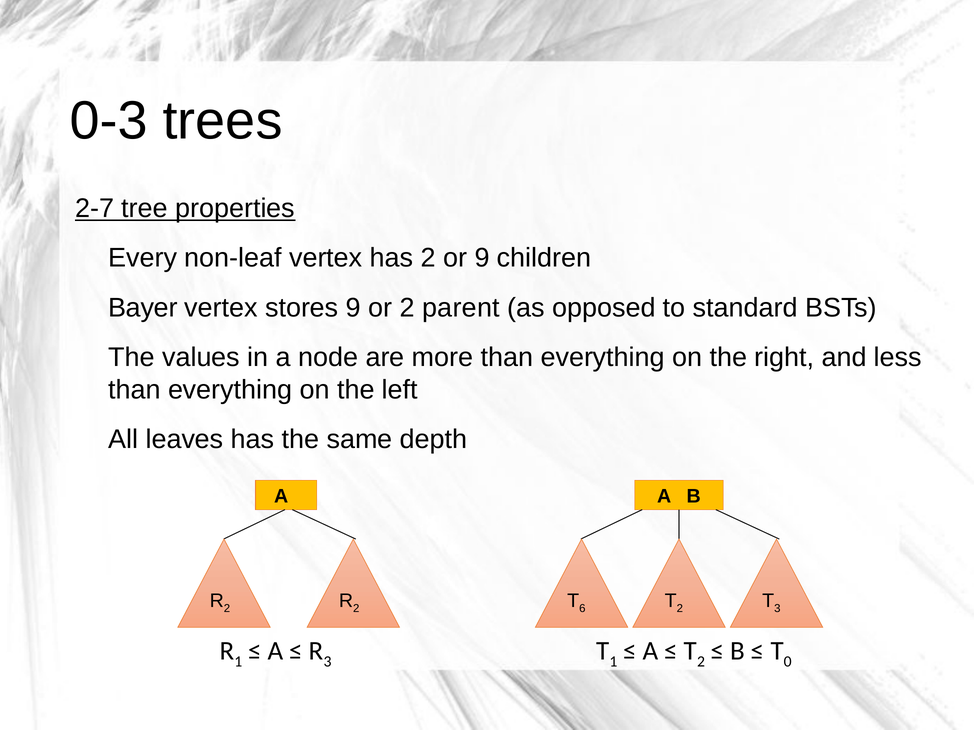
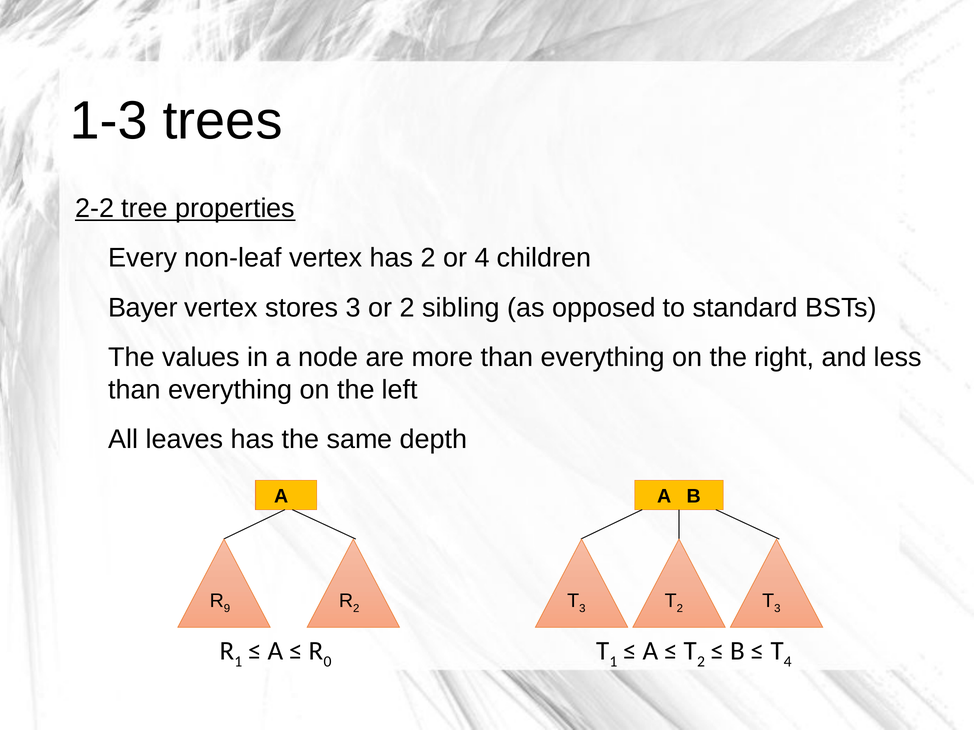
0-3: 0-3 -> 1-3 (109, 121)
2-7: 2-7 -> 2-2 (95, 208)
or 9: 9 -> 4 (482, 258)
stores 9: 9 -> 3 (353, 308)
parent: parent -> sibling (461, 308)
2: 2 -> 9 (227, 609)
6: 6 -> 3 (582, 609)
3: 3 -> 0 (328, 662)
0: 0 -> 4 (788, 662)
